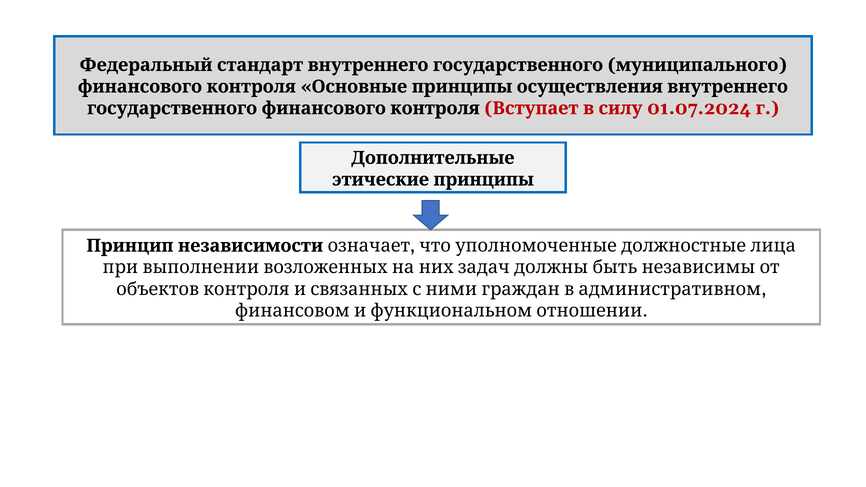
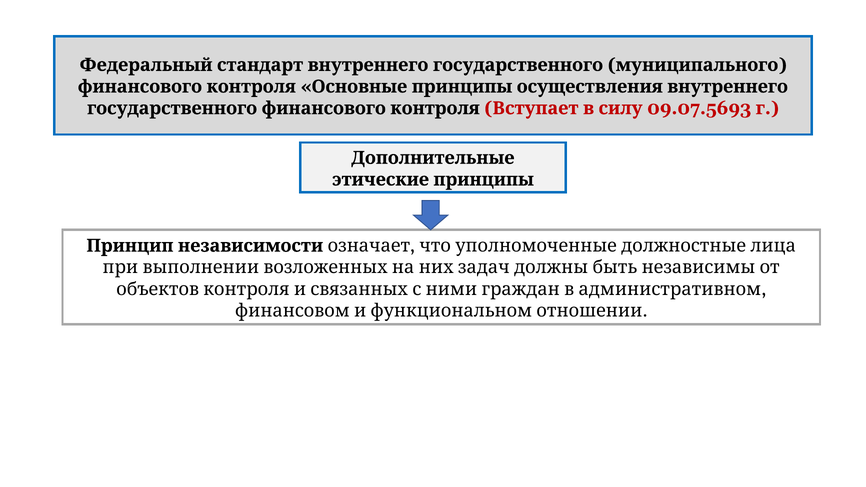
01.07.2024: 01.07.2024 -> 09.07.5693 (699, 108)
